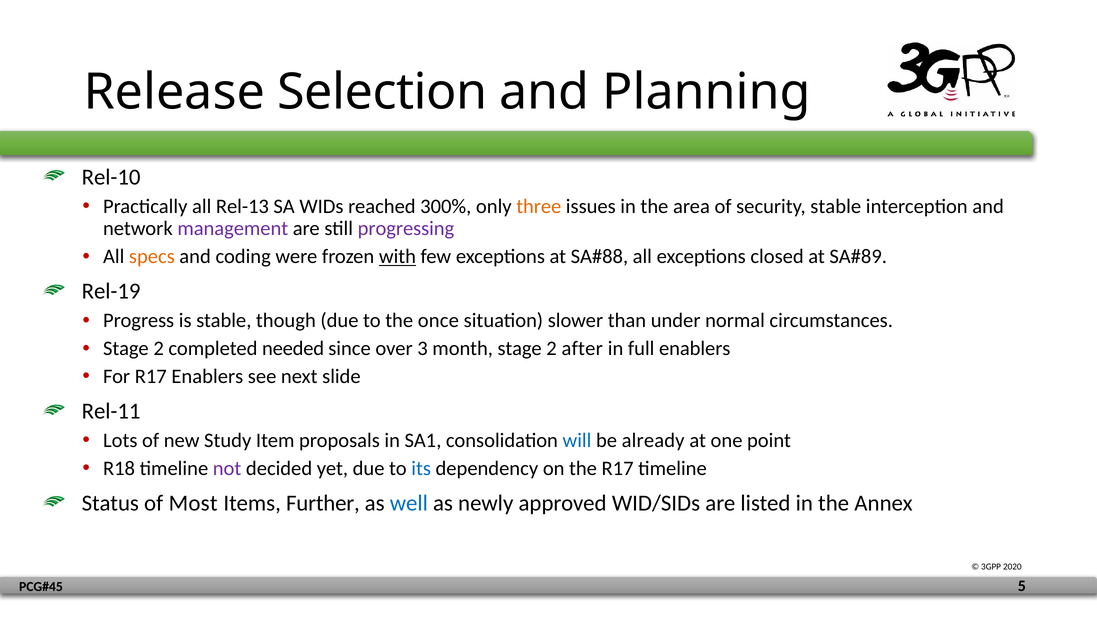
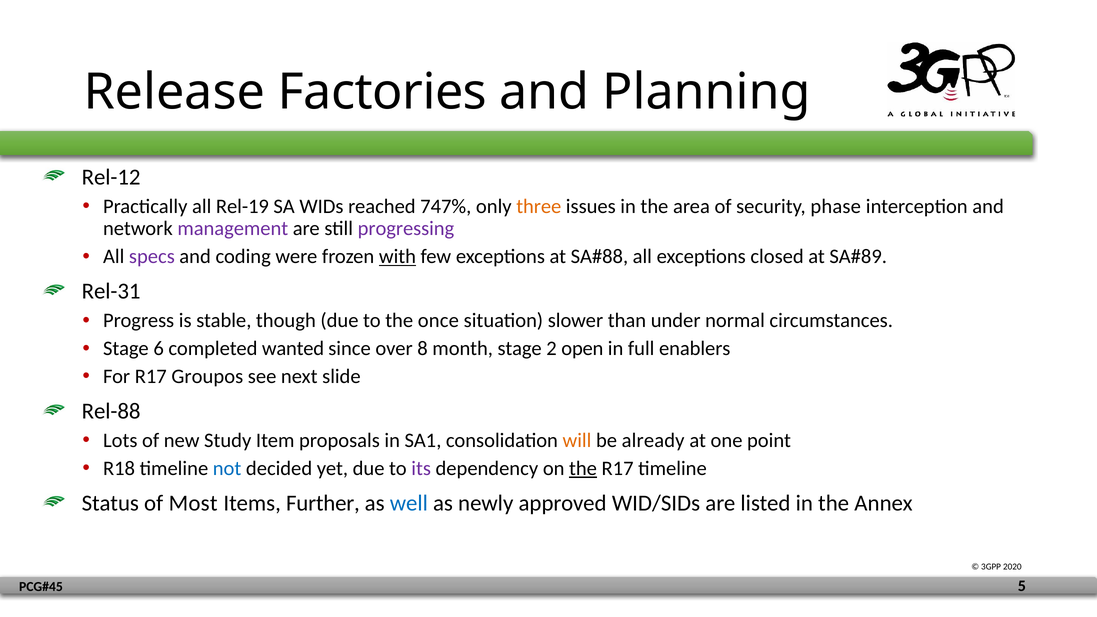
Selection: Selection -> Factories (382, 92)
Rel-10: Rel-10 -> Rel-12 (111, 177)
Rel-13: Rel-13 -> Rel-19 (242, 206)
300%: 300% -> 747% (446, 206)
security stable: stable -> phase (836, 206)
specs colour: orange -> purple (152, 257)
Rel-19: Rel-19 -> Rel-31 (111, 291)
2: 2 -> 6 (159, 349)
needed: needed -> wanted (293, 349)
3: 3 -> 8 (423, 349)
after: after -> open (582, 349)
R17 Enablers: Enablers -> Groupos (207, 376)
Rel-11: Rel-11 -> Rel-88 (111, 411)
will colour: blue -> orange (577, 441)
not colour: purple -> blue (227, 468)
its colour: blue -> purple (421, 468)
the underline: none -> present (583, 468)
